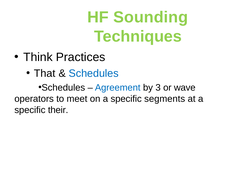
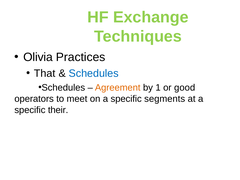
Sounding: Sounding -> Exchange (151, 17)
Think: Think -> Olivia (38, 57)
Agreement colour: blue -> orange (118, 88)
3: 3 -> 1 (158, 88)
wave: wave -> good (185, 88)
